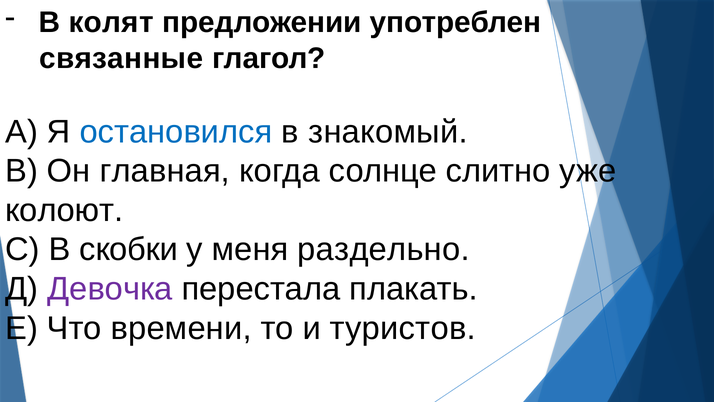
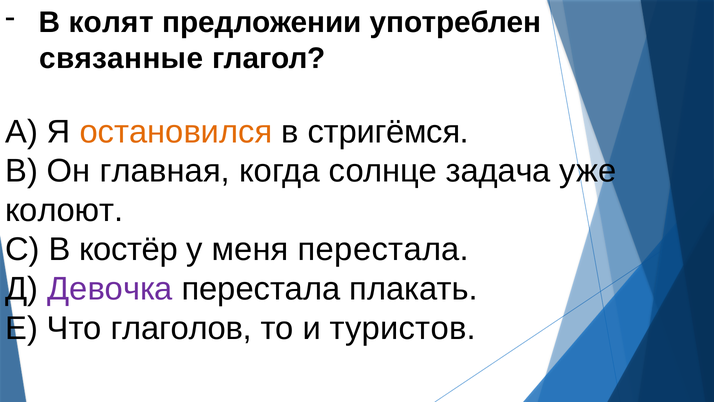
остановился colour: blue -> orange (176, 132)
знакомый: знакомый -> стригёмся (388, 132)
слитно: слитно -> задача (498, 171)
скобки: скобки -> костёр (129, 249)
меня раздельно: раздельно -> перестала (383, 249)
времени: времени -> глаголов (181, 328)
